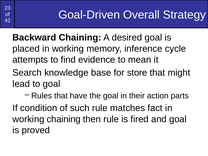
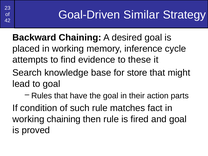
Overall: Overall -> Similar (141, 15)
mean: mean -> these (140, 60)
